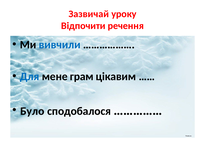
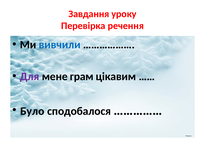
Зазвичай: Зазвичай -> Завдання (89, 14)
Відпочити: Відпочити -> Перевірка (83, 26)
Для colour: blue -> purple (30, 76)
